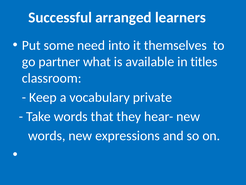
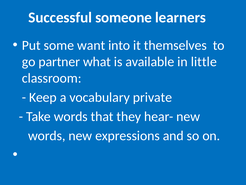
arranged: arranged -> someone (124, 17)
need: need -> want (91, 45)
titles: titles -> little (204, 62)
